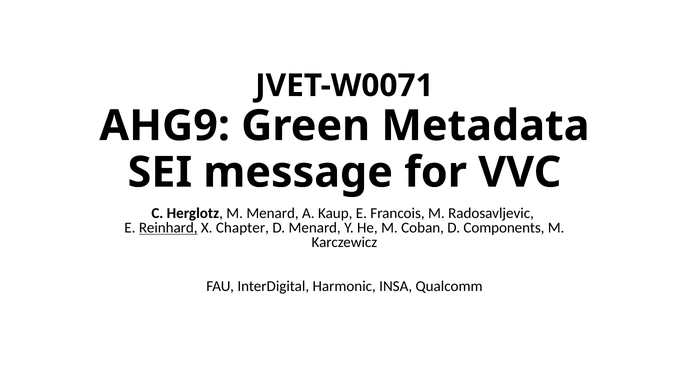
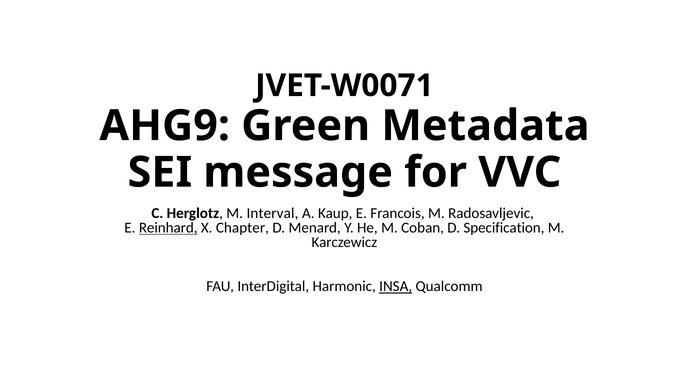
M Menard: Menard -> Interval (272, 213)
Components: Components -> Specification (504, 228)
INSA underline: none -> present (396, 286)
